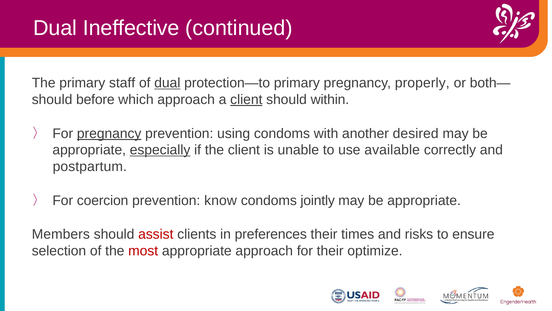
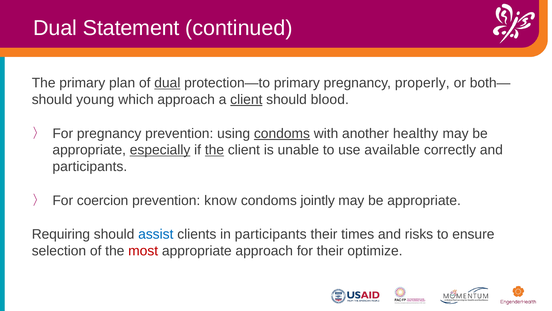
Ineffective: Ineffective -> Statement (131, 28)
staff: staff -> plan (122, 83)
before: before -> young (95, 99)
within: within -> blood (330, 99)
pregnancy underline: present -> none (109, 133)
condoms underline: none -> present (282, 133)
desired: desired -> healthy (416, 133)
the underline: none -> present (214, 150)
postpartum: postpartum -> participants (90, 166)
Members: Members -> Requiring (61, 234)
assist colour: red -> blue (156, 234)
in preferences: preferences -> participants (271, 234)
